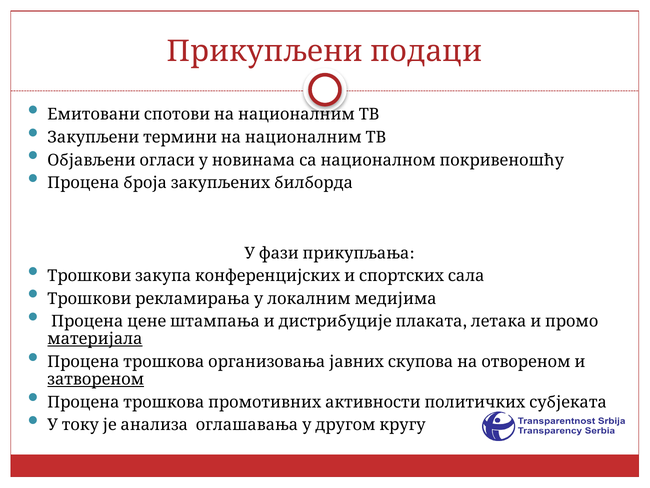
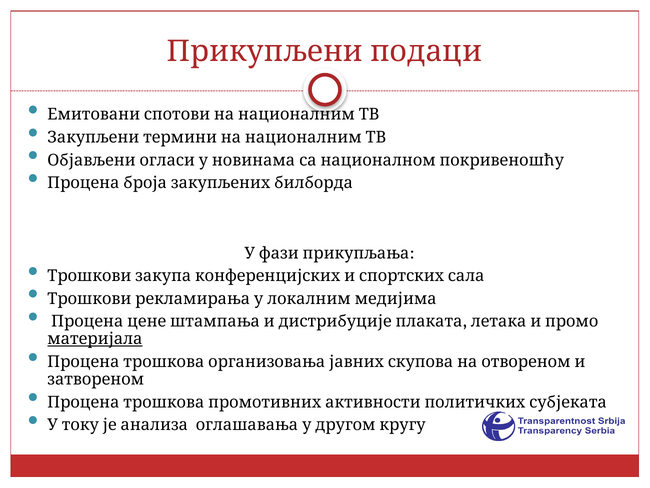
затвореном underline: present -> none (96, 379)
